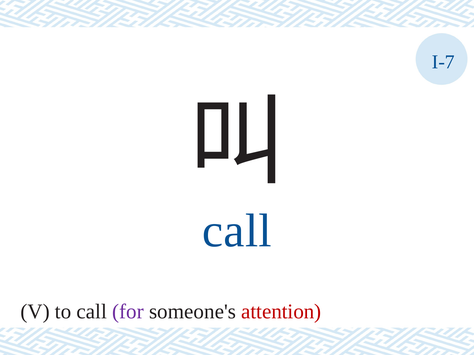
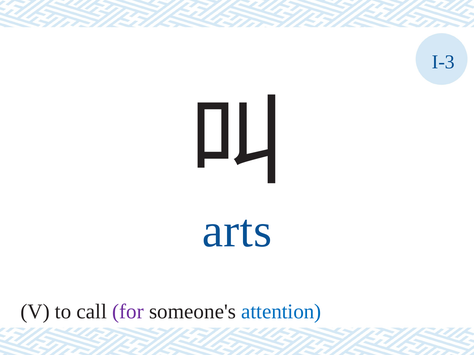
I-7: I-7 -> I-3 (443, 62)
call: call -> arts (237, 231)
attention colour: red -> blue (281, 312)
